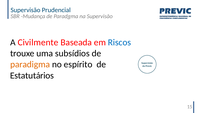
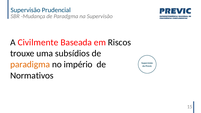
Riscos colour: blue -> black (119, 42)
espírito: espírito -> império (78, 64)
Estatutários: Estatutários -> Normativos (32, 76)
